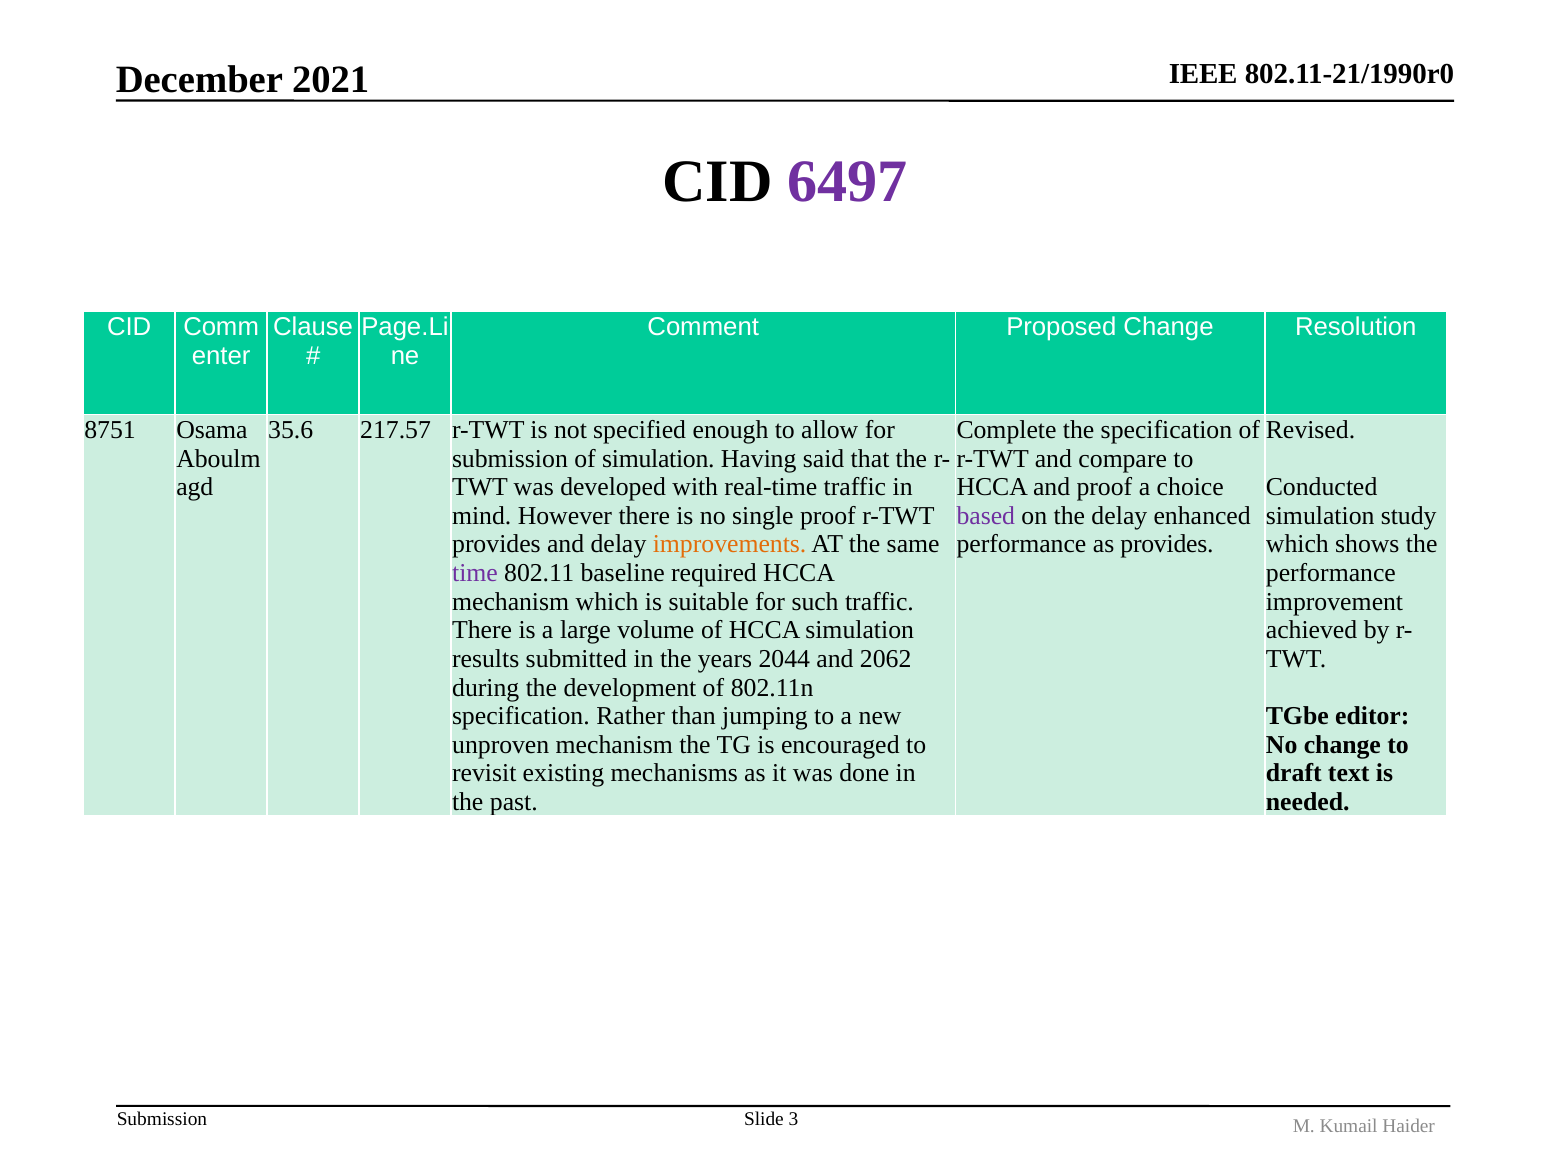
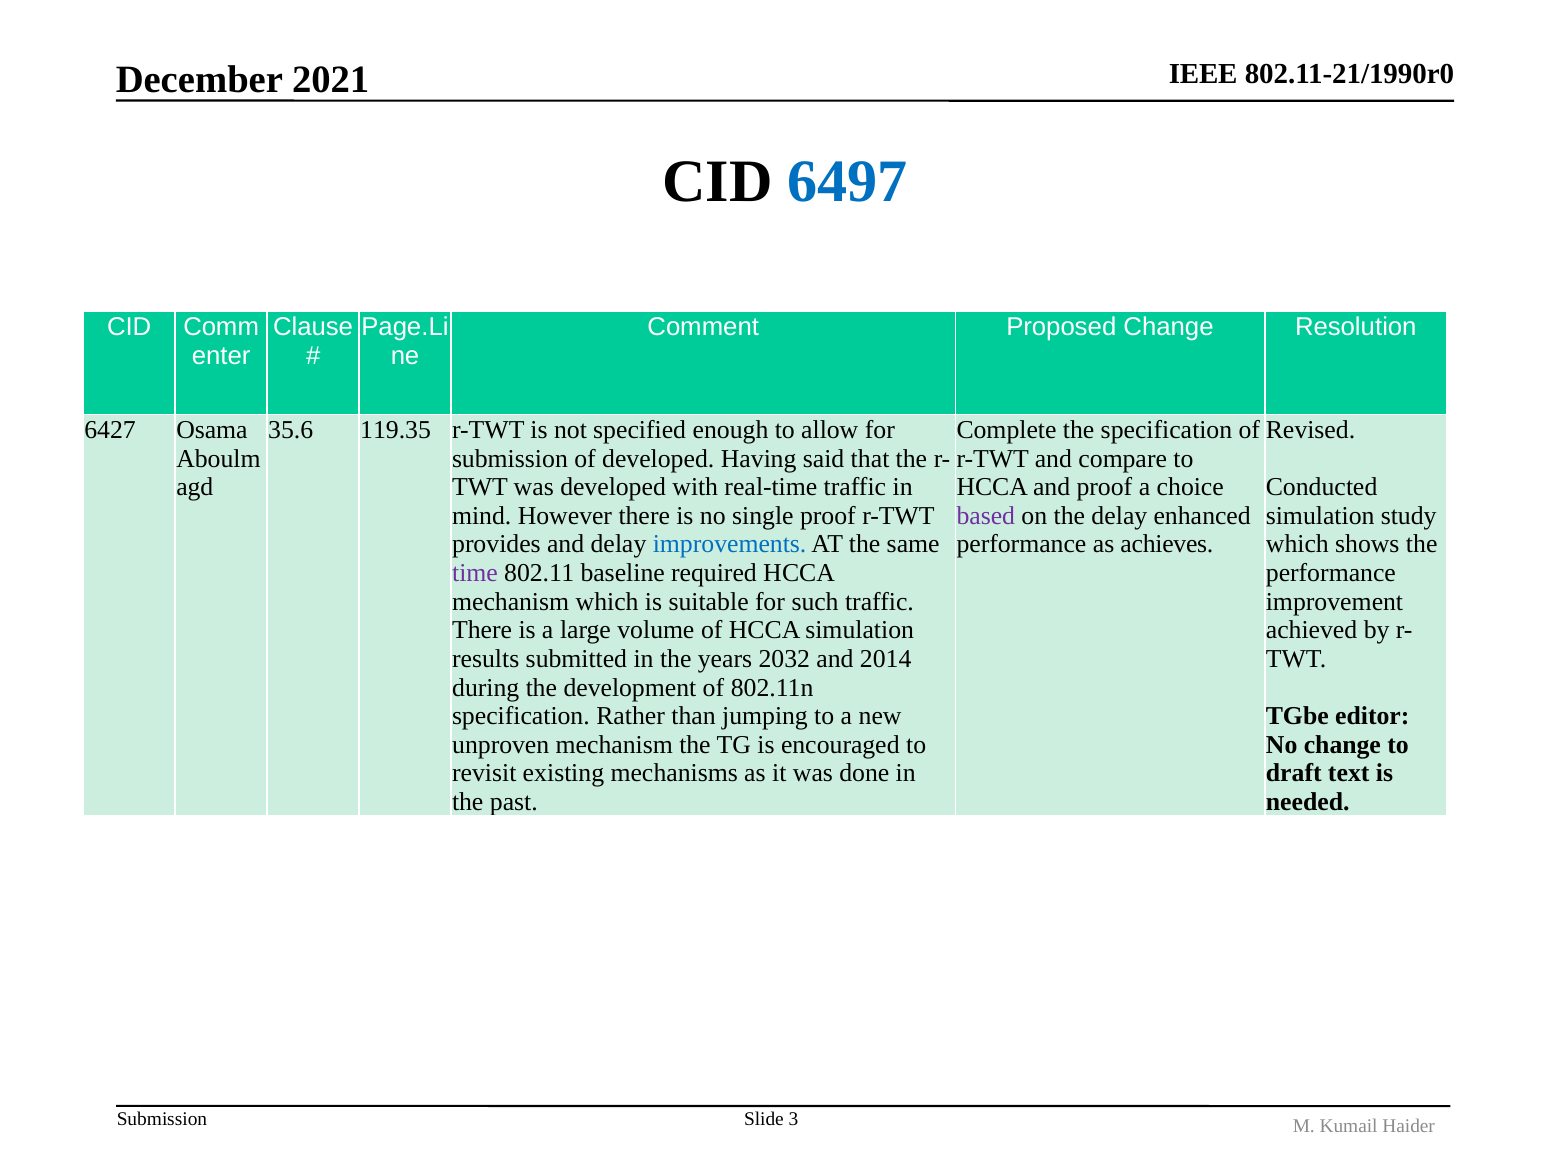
6497 colour: purple -> blue (848, 182)
8751: 8751 -> 6427 (110, 430)
217.57: 217.57 -> 119.35 (396, 430)
of simulation: simulation -> developed (658, 459)
improvements colour: orange -> blue (730, 545)
as provides: provides -> achieves (1167, 545)
2044: 2044 -> 2032 (784, 659)
2062: 2062 -> 2014 (886, 659)
